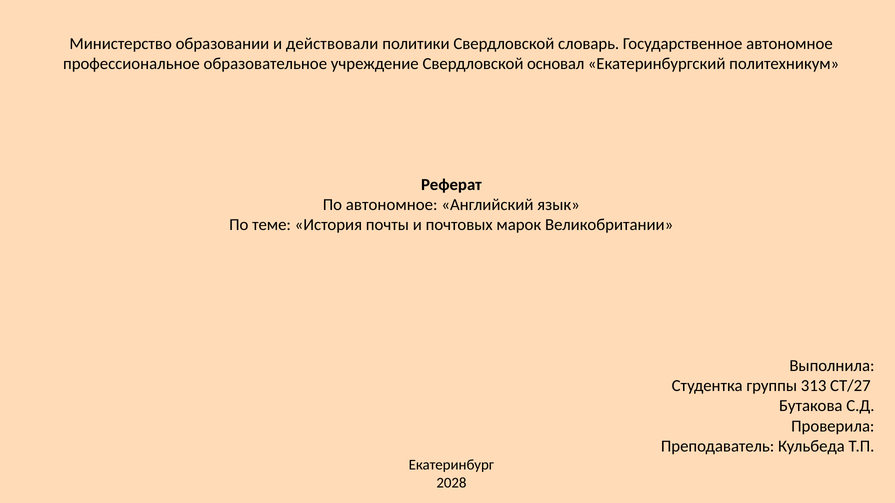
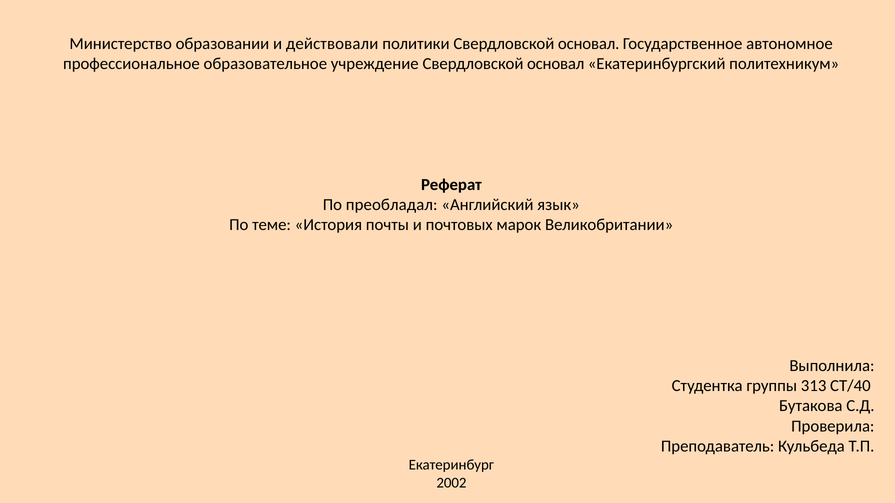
политики Свердловской словарь: словарь -> основал (589, 44)
По автономное: автономное -> преобладал (392, 205)
СТ/27: СТ/27 -> СТ/40 (850, 386)
2028: 2028 -> 2002 (451, 483)
